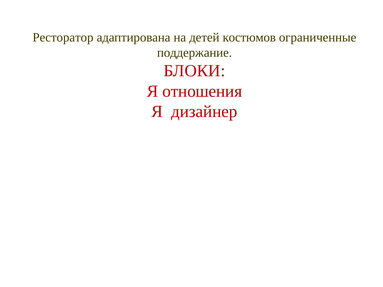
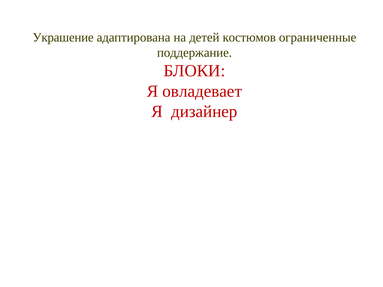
Ресторатор: Ресторатор -> Украшение (63, 37)
отношения: отношения -> овладевает (202, 91)
